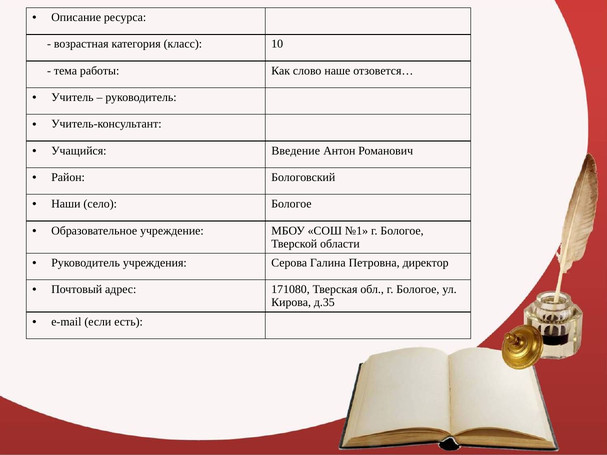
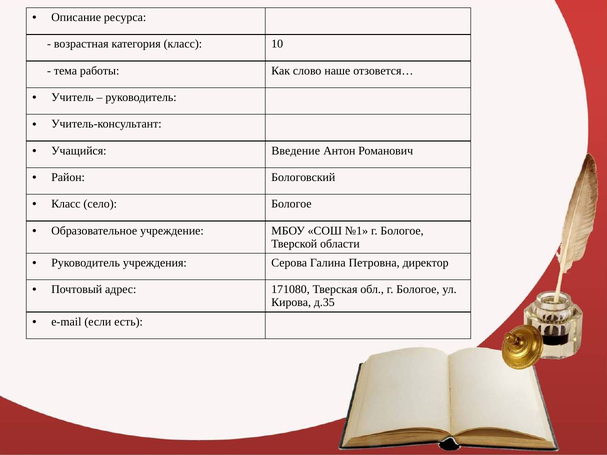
Наши: Наши -> Класс (66, 204)
